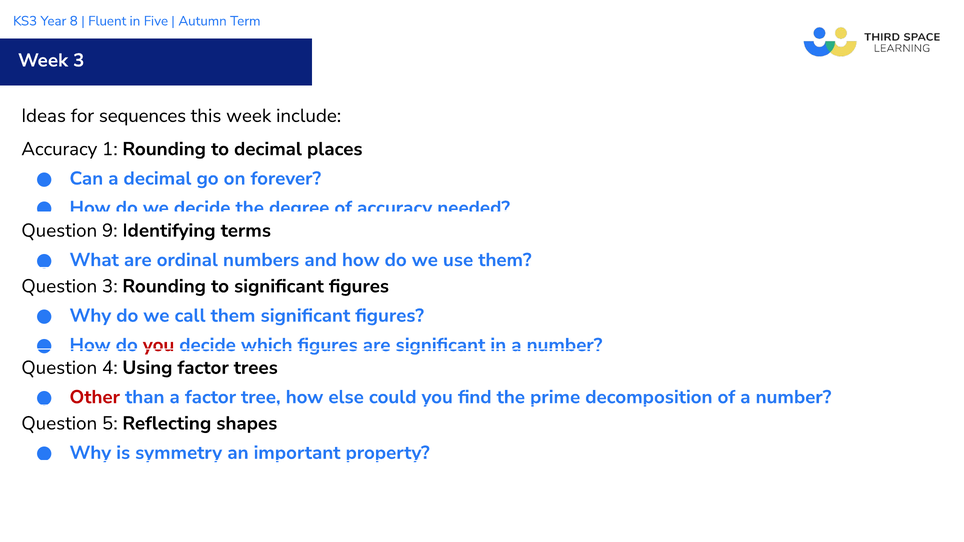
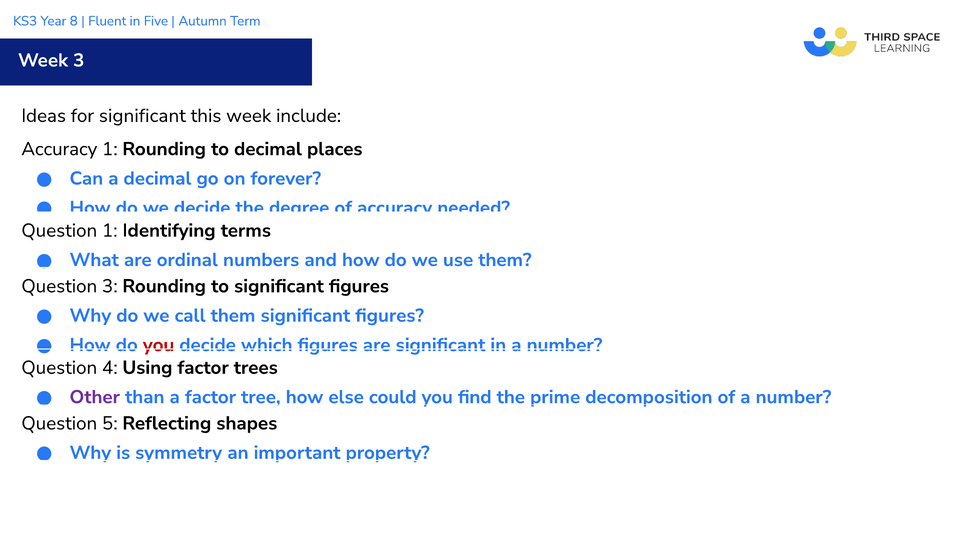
for sequences: sequences -> significant (142, 116)
Question 9: 9 -> 1 (110, 231)
Other colour: red -> purple (95, 397)
